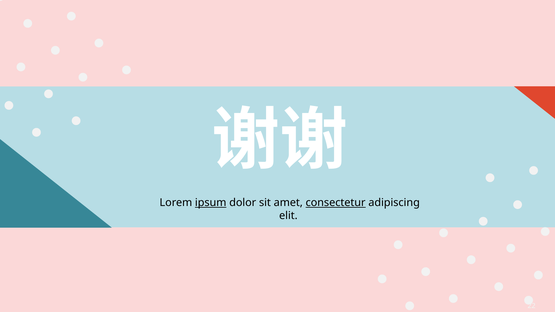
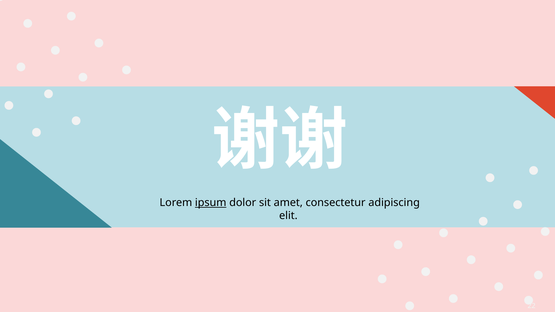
consectetur underline: present -> none (336, 203)
